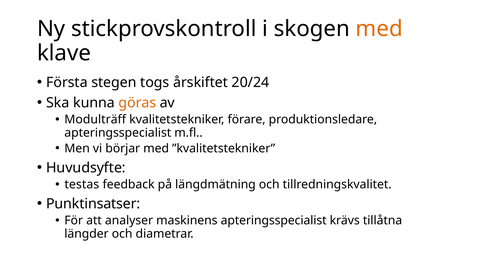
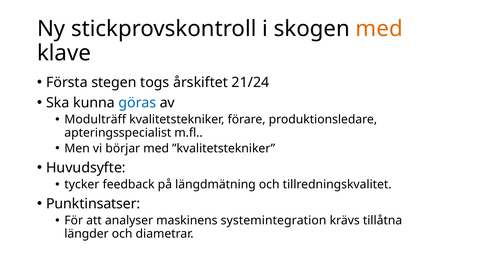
20/24: 20/24 -> 21/24 (250, 82)
göras colour: orange -> blue (137, 103)
testas: testas -> tycker (82, 184)
maskinens apteringsspecialist: apteringsspecialist -> systemintegration (274, 220)
